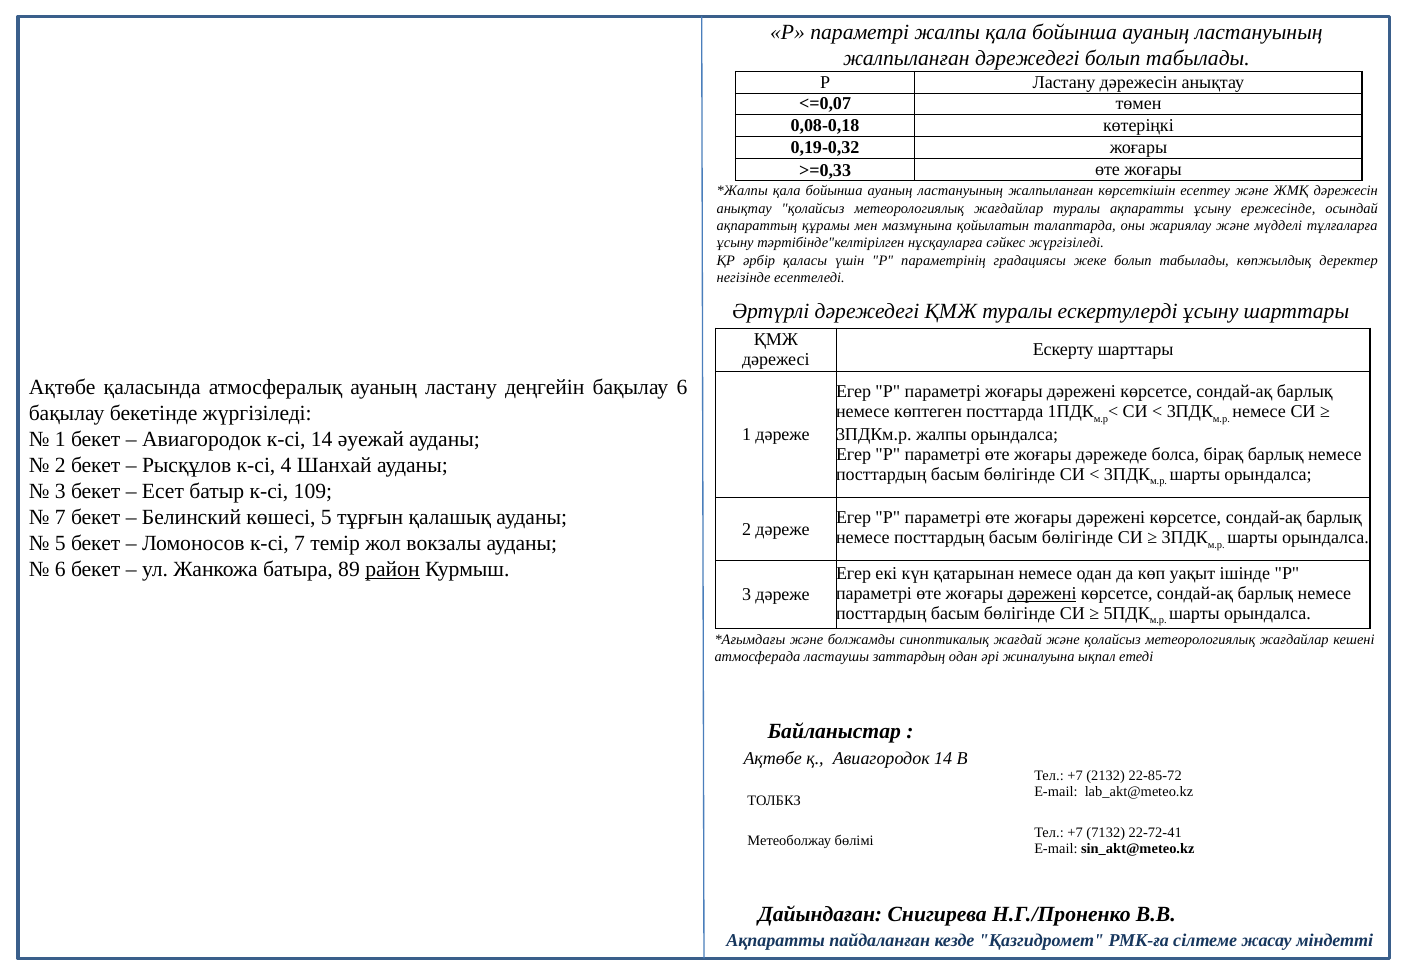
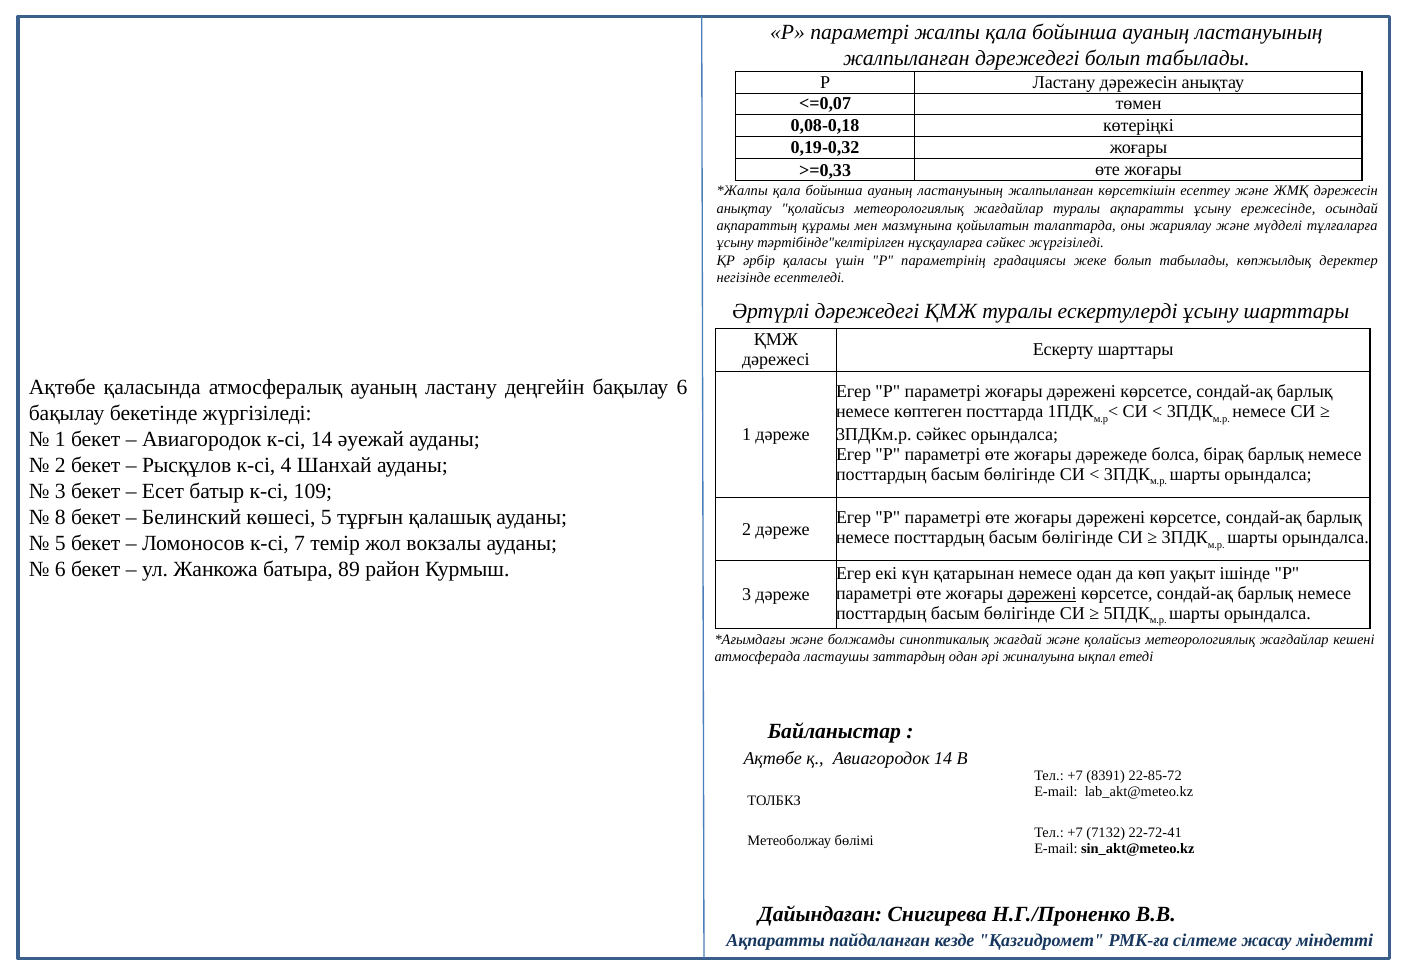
3ПДКм.р жалпы: жалпы -> сәйкес (941, 434)
7: 7 -> 8 (60, 517)
район underline: present -> none (392, 569)
2132: 2132 -> 8391 (1106, 776)
